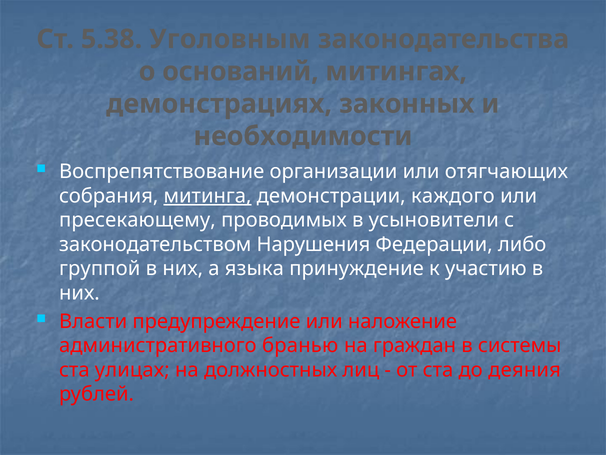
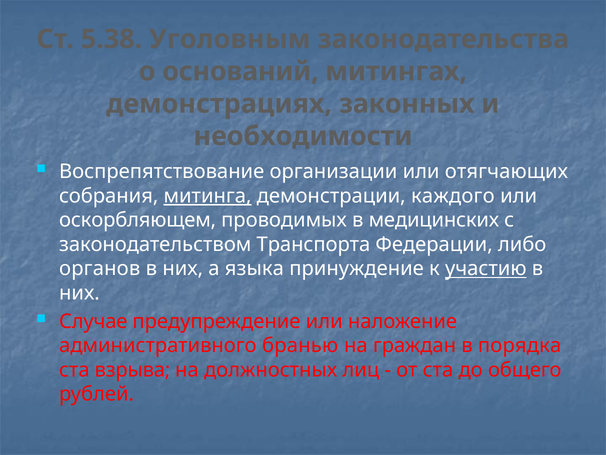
пресекающему: пресекающему -> оскорбляющем (138, 220)
усыновители: усыновители -> медицинских (434, 220)
Нарушения: Нарушения -> Транспорта (313, 244)
группой: группой -> органов (100, 269)
участию underline: none -> present (486, 269)
Власти: Власти -> Случае (93, 321)
системы: системы -> порядка (520, 345)
улицах: улицах -> взрыва (132, 370)
деяния: деяния -> общего (525, 370)
